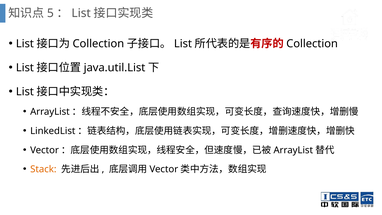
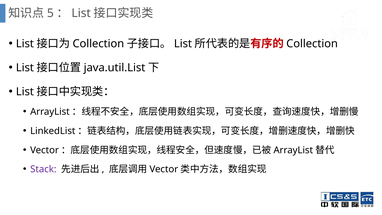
Stack colour: orange -> purple (43, 169)
